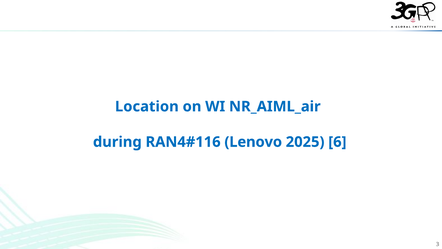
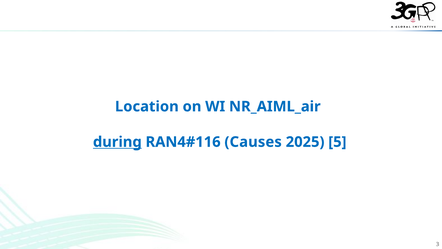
during underline: none -> present (117, 142)
Lenovo: Lenovo -> Causes (253, 142)
6: 6 -> 5 (337, 142)
